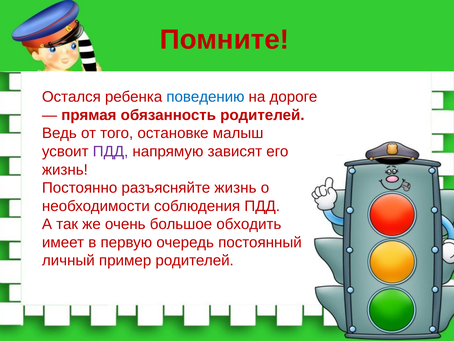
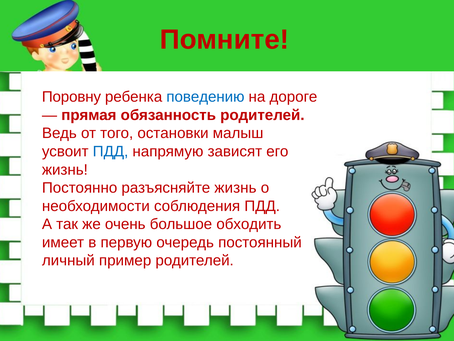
Остался: Остался -> Поровну (71, 97)
остановке: остановке -> остановки (173, 133)
ПДД colour: purple -> blue (111, 151)
